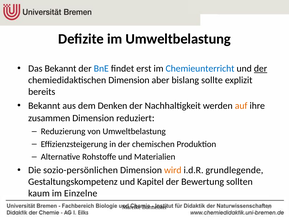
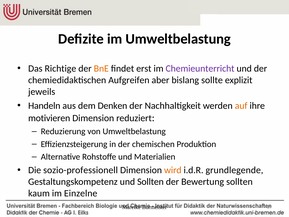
Das Bekannt: Bekannt -> Richtige (60, 68)
BnE colour: blue -> orange (101, 68)
Chemieunterricht colour: blue -> purple (200, 68)
der underline: present -> none (261, 68)
chemiedidaktischen Dimension: Dimension -> Aufgreifen (129, 80)
bereits: bereits -> jeweils (42, 92)
Bekannt: Bekannt -> Handeln (44, 106)
zusammen: zusammen -> motivieren (49, 118)
sozio-persönlichen: sozio-persönlichen -> sozio-professionell (81, 170)
und Kapitel: Kapitel -> Sollten (150, 182)
